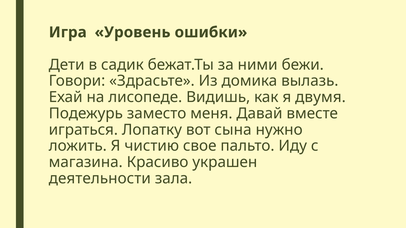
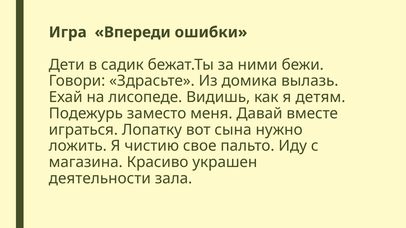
Уровень: Уровень -> Впереди (133, 32)
двумя: двумя -> детям (320, 97)
